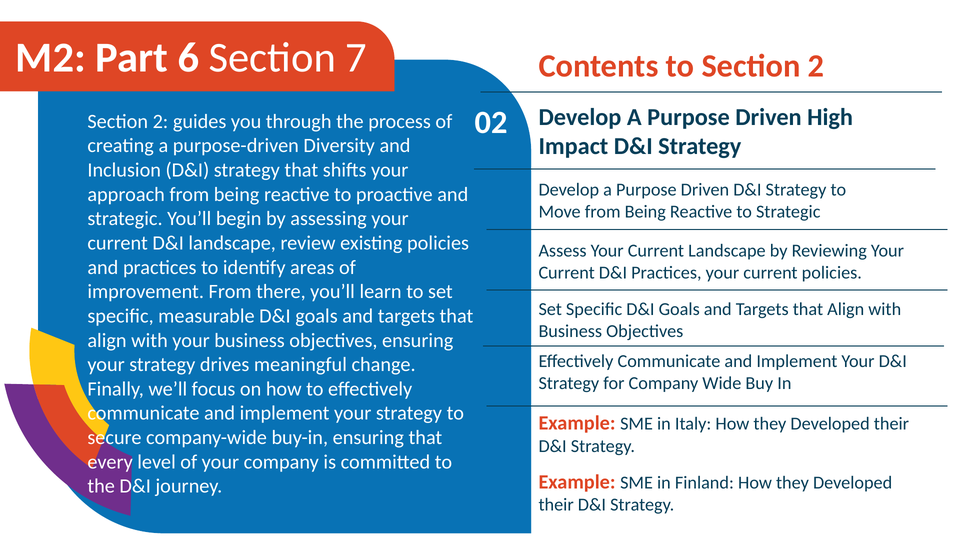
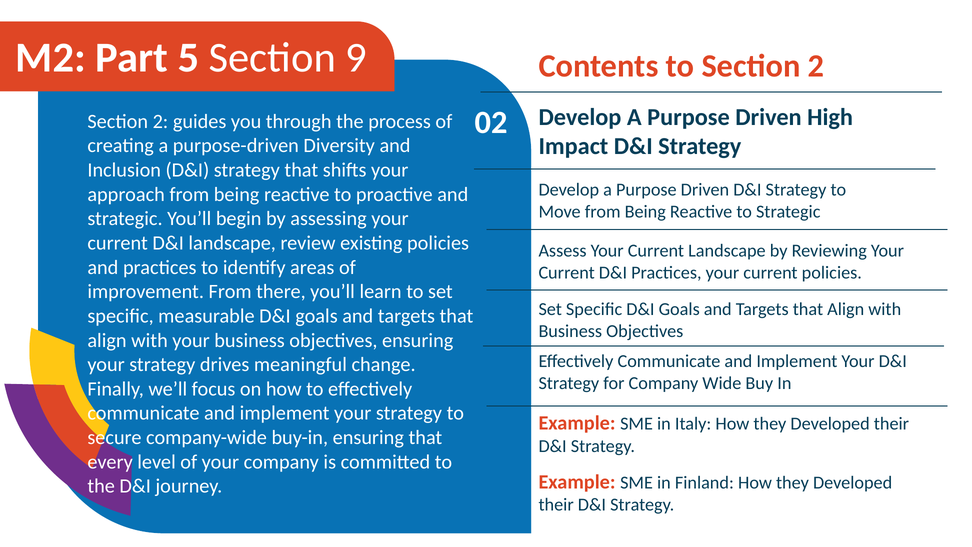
6: 6 -> 5 (188, 58)
7: 7 -> 9 (356, 58)
